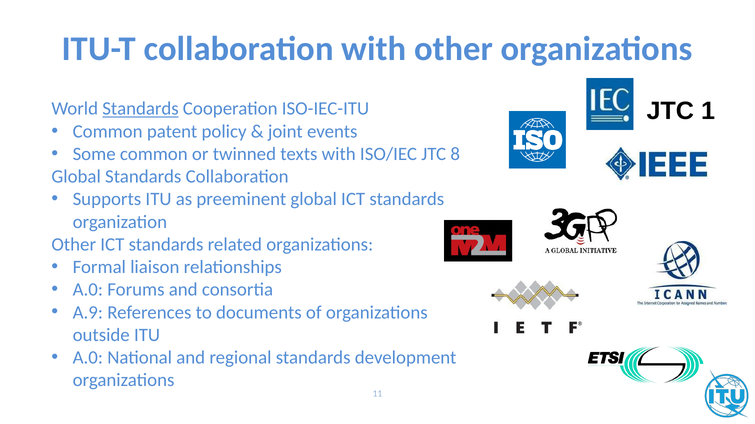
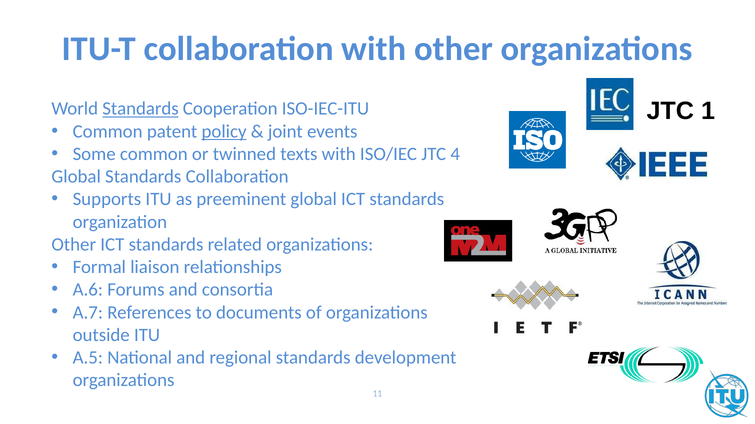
policy underline: none -> present (224, 132)
8: 8 -> 4 (455, 154)
A.0: A.0 -> A.6 (88, 290)
A.9: A.9 -> A.7 (88, 313)
A.0: A.0 -> A.5 (88, 358)
